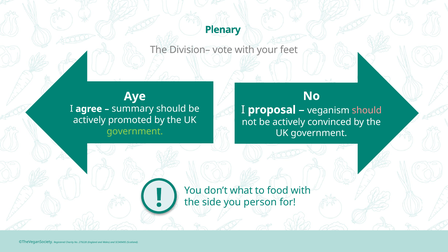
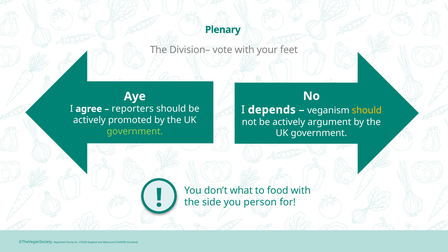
summary: summary -> reporters (133, 109)
proposal: proposal -> depends (272, 110)
should colour: pink -> yellow (367, 110)
convinced: convinced -> argument (329, 122)
